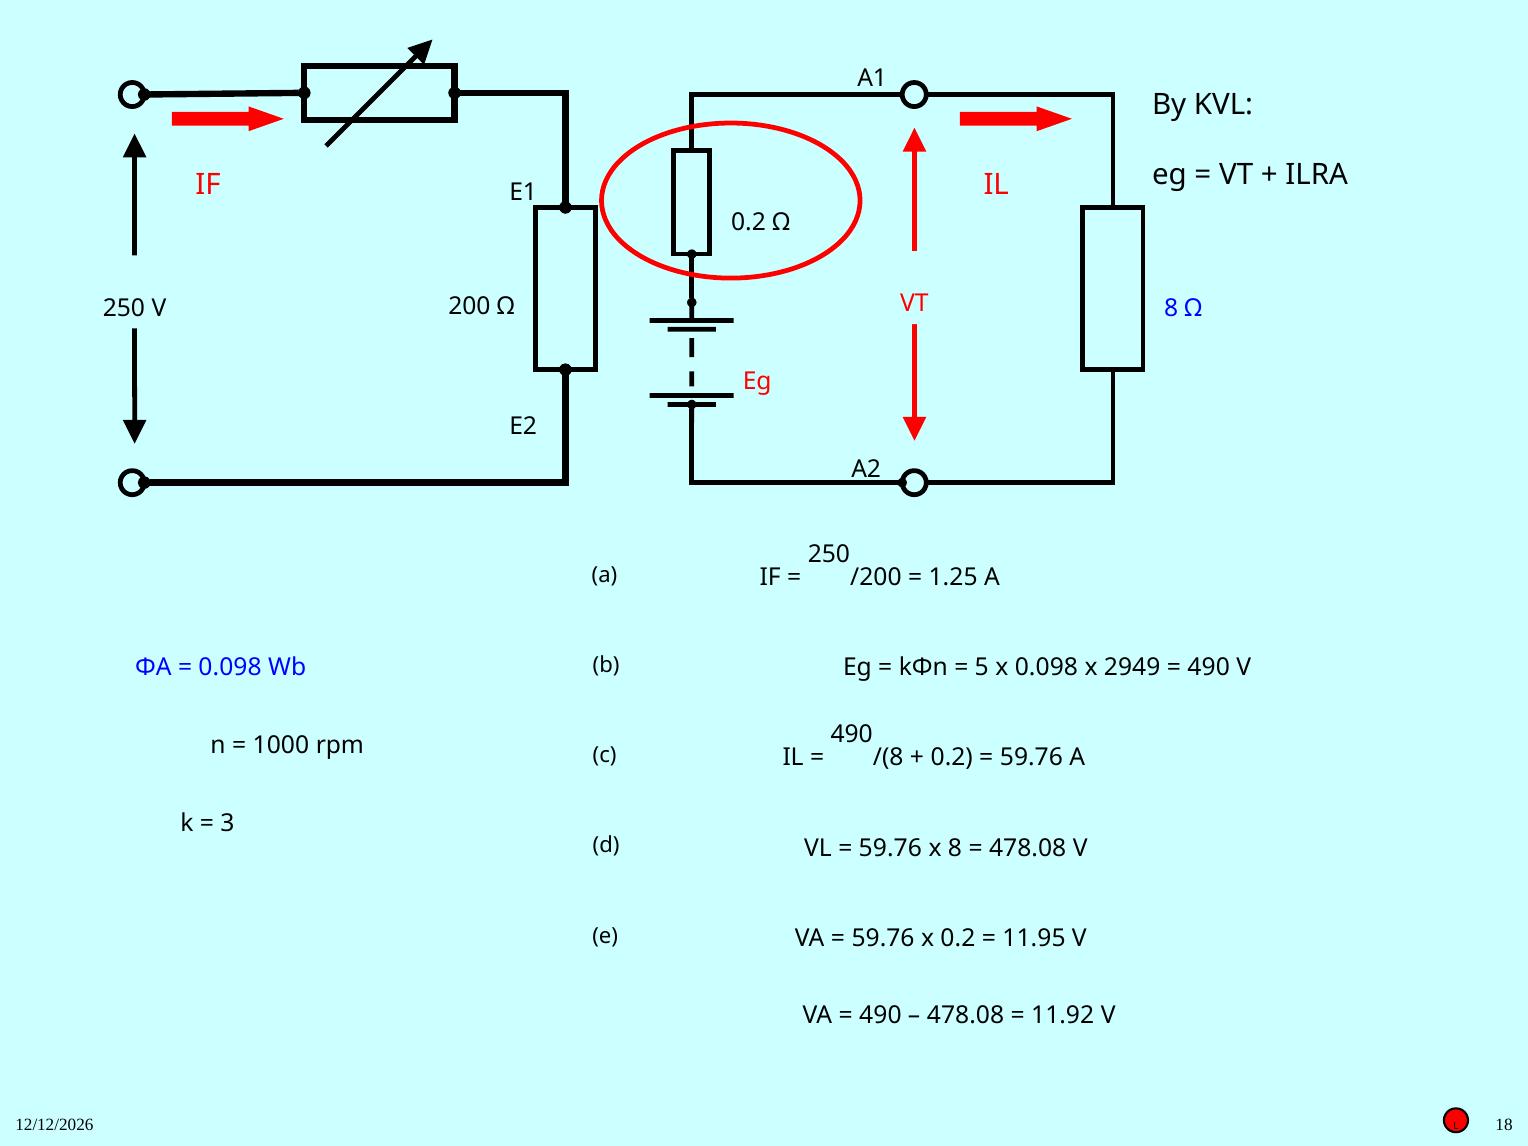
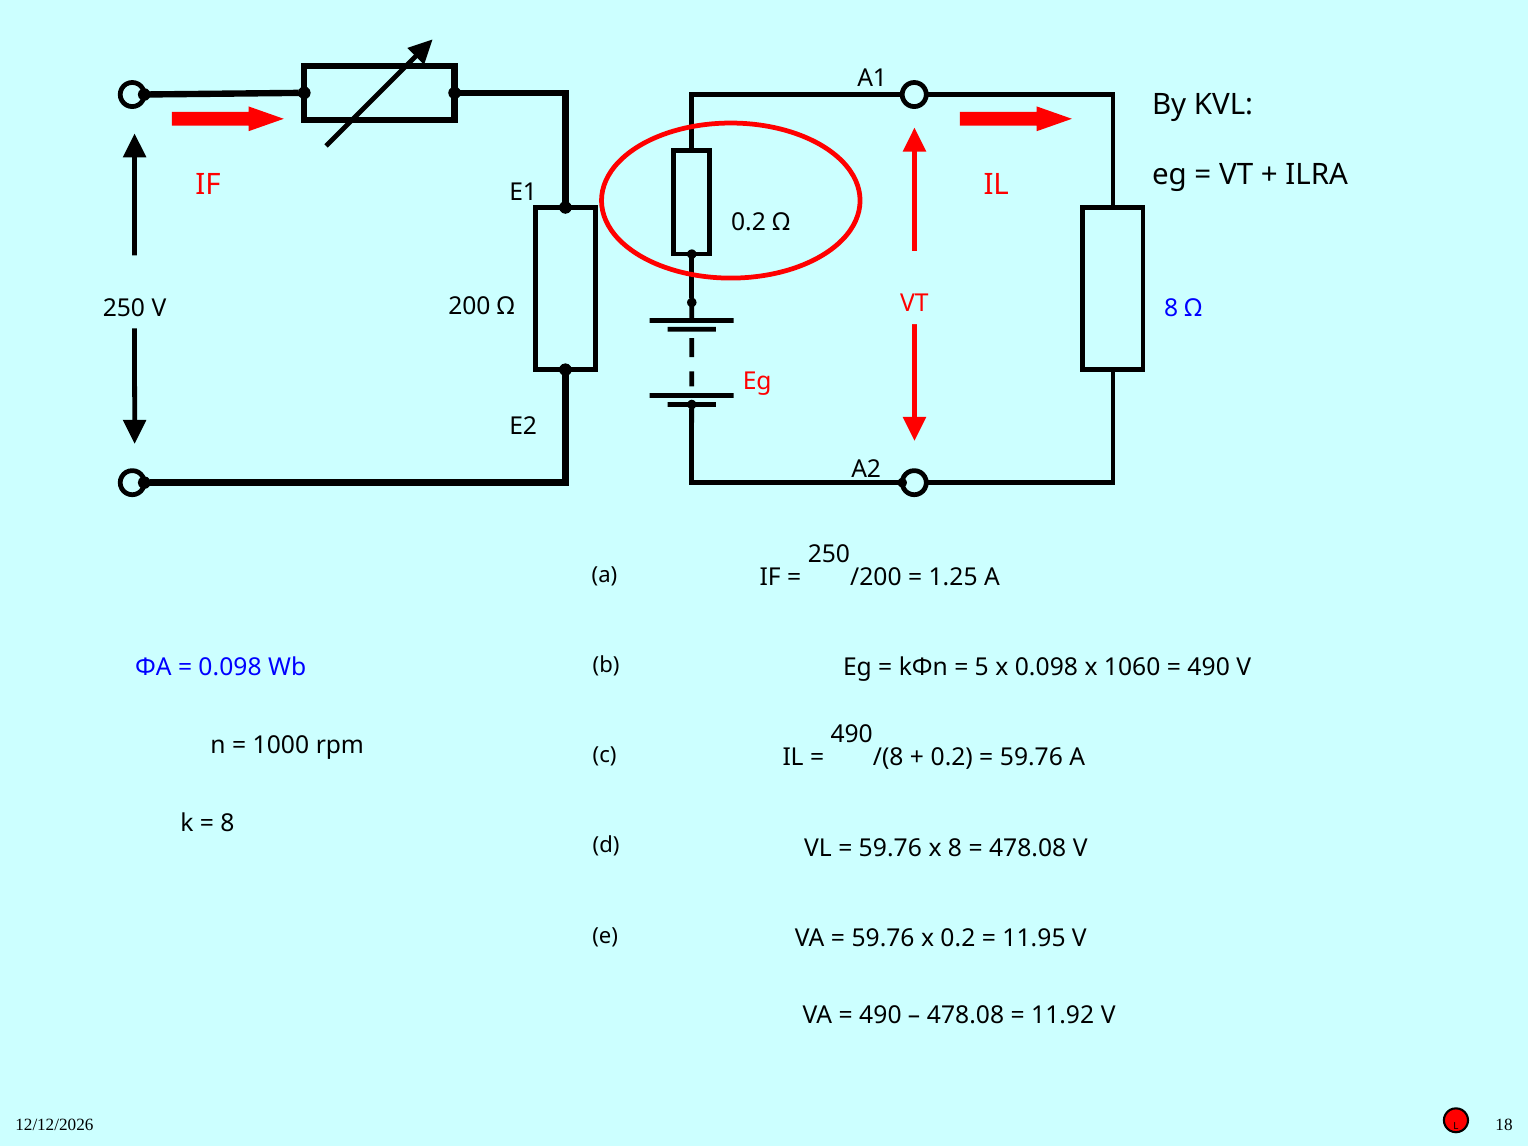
2949: 2949 -> 1060 (1132, 668)
3: 3 -> 8 (227, 824)
